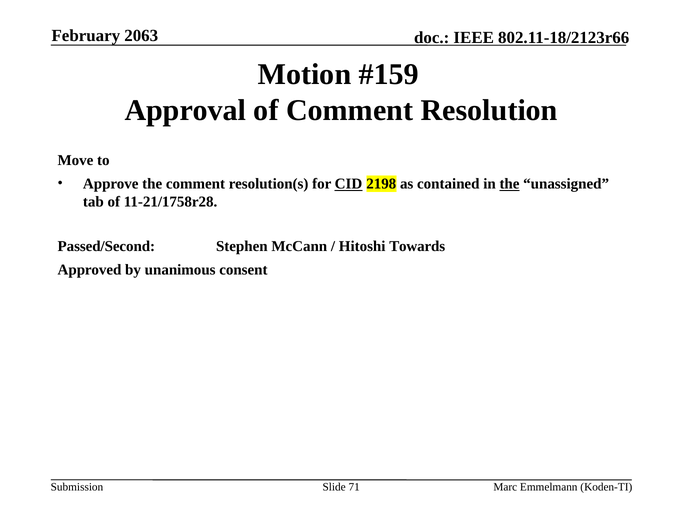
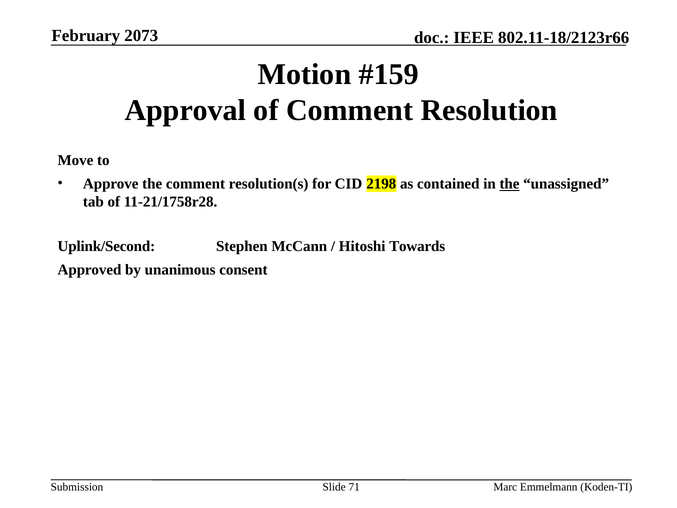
2063: 2063 -> 2073 (141, 36)
CID underline: present -> none (349, 184)
Passed/Second: Passed/Second -> Uplink/Second (106, 246)
